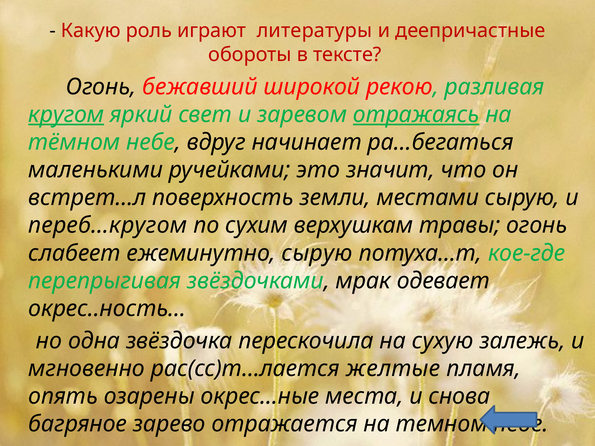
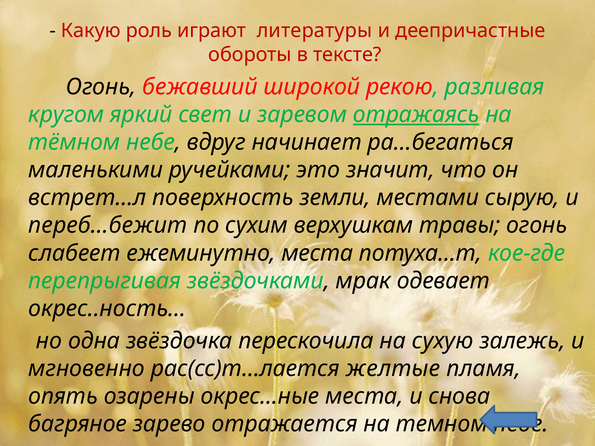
кругом underline: present -> none (66, 115)
переб…кругом: переб…кругом -> переб…бежит (108, 225)
ежеминутно сырую: сырую -> места (317, 253)
